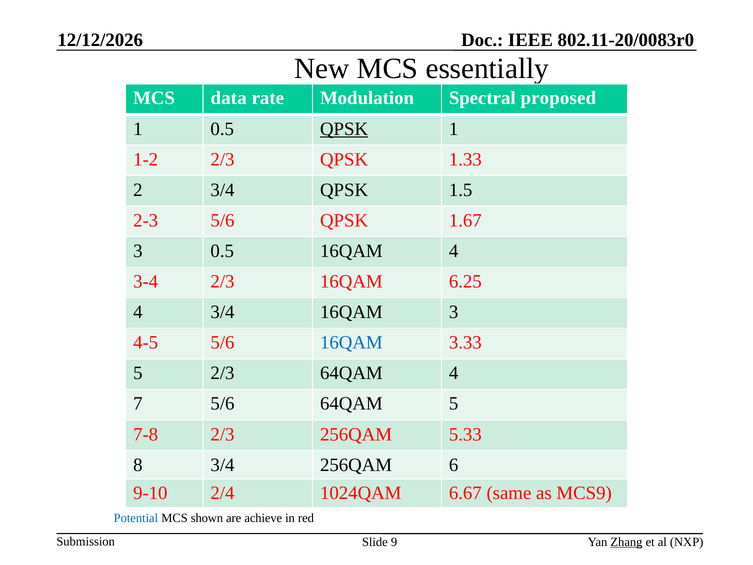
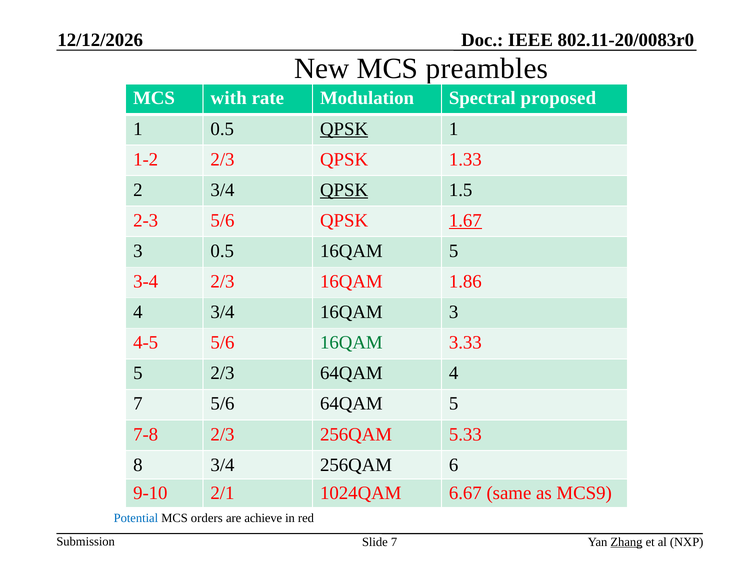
essentially: essentially -> preambles (487, 69)
data: data -> with (229, 98)
QPSK underline: none -> present (344, 190)
1.67 underline: none -> present (465, 220)
16QAM 4: 4 -> 5 (454, 251)
6.25: 6.25 -> 1.86 (465, 281)
16QAM colour: blue -> green (351, 343)
2/4: 2/4 -> 2/1 (222, 493)
shown: shown -> orders (207, 518)
Slide 9: 9 -> 7 (394, 542)
